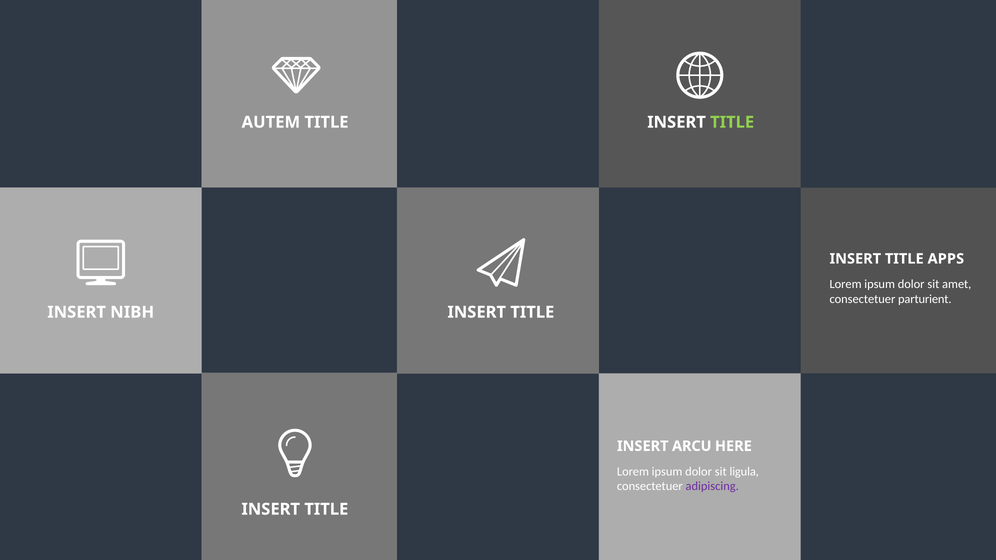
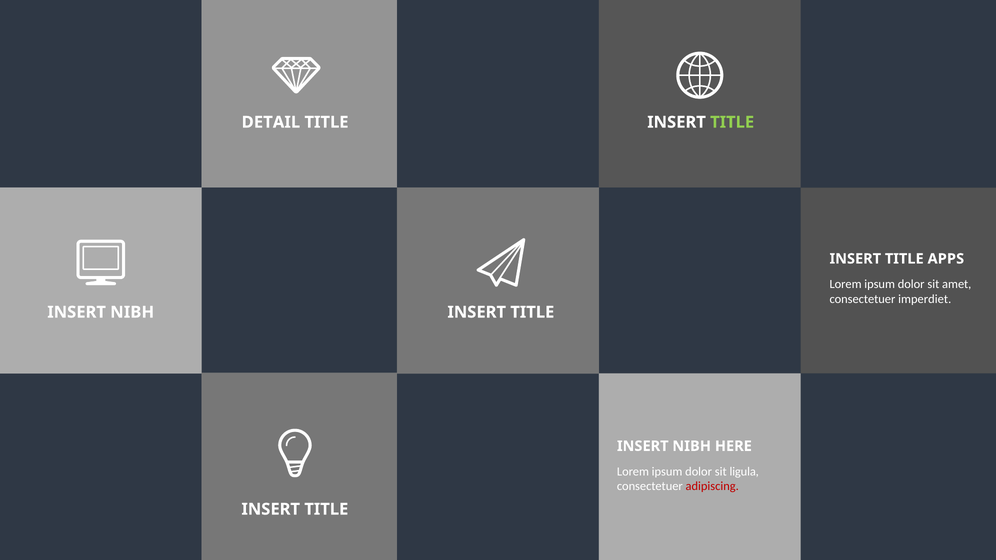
AUTEM: AUTEM -> DETAIL (271, 122)
parturient: parturient -> imperdiet (925, 299)
ARCU: ARCU -> NIBH (692, 446)
adipiscing colour: purple -> red (712, 487)
